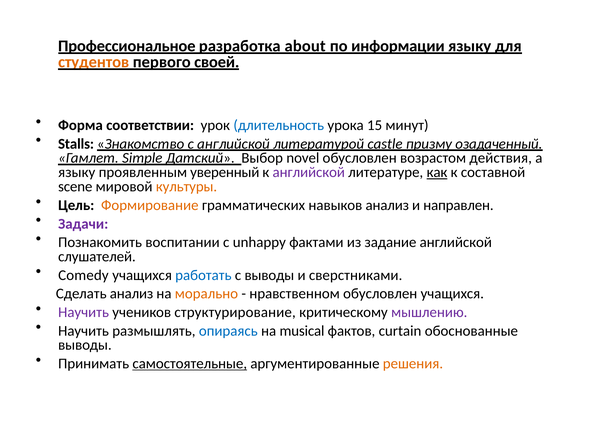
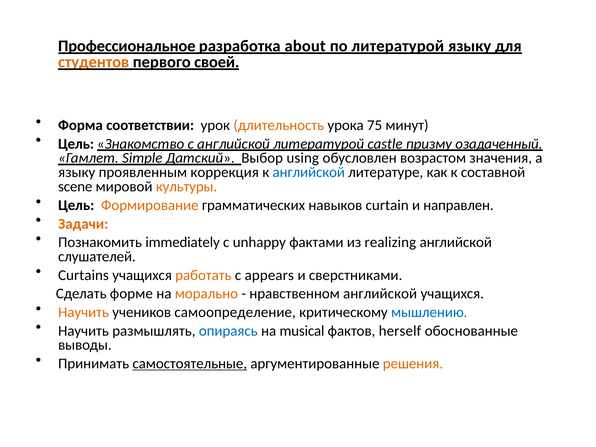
по информации: информации -> литературой (398, 46)
длительность colour: blue -> orange (279, 125)
15: 15 -> 75 (375, 125)
Stalls: Stalls -> Цель (76, 144)
novel: novel -> using (303, 158)
действия: действия -> значения (501, 158)
уверенный: уверенный -> коррекция (225, 172)
английской colour: purple -> blue (309, 172)
как underline: present -> none (437, 172)
навыков анализ: анализ -> curtain (387, 205)
Задачи colour: purple -> orange (83, 224)
воспитании: воспитании -> immediately (183, 242)
задание: задание -> realizing (390, 242)
Comedy: Comedy -> Curtains (83, 275)
работать colour: blue -> orange (203, 275)
с выводы: выводы -> appears (269, 275)
Сделать анализ: анализ -> форме (131, 294)
нравственном обусловлен: обусловлен -> английской (380, 294)
Научить colour: purple -> orange (84, 312)
структурирование: структурирование -> самоопределение (235, 312)
мышлению colour: purple -> blue (429, 312)
curtain: curtain -> herself (400, 331)
